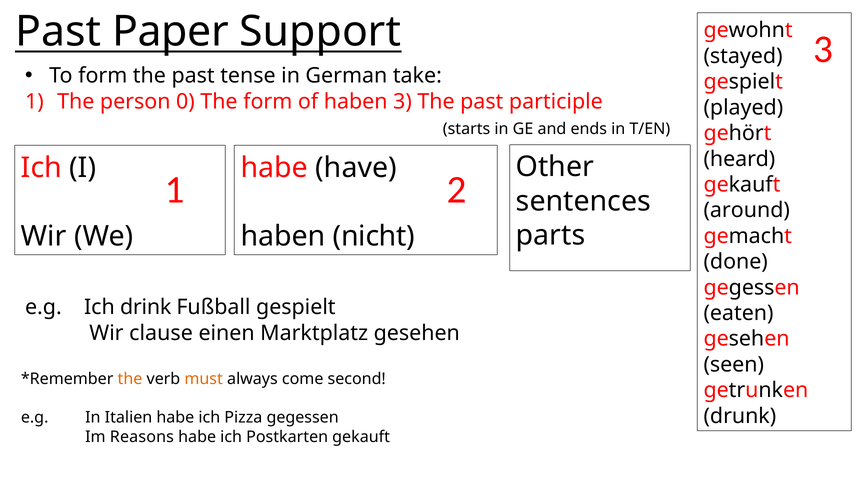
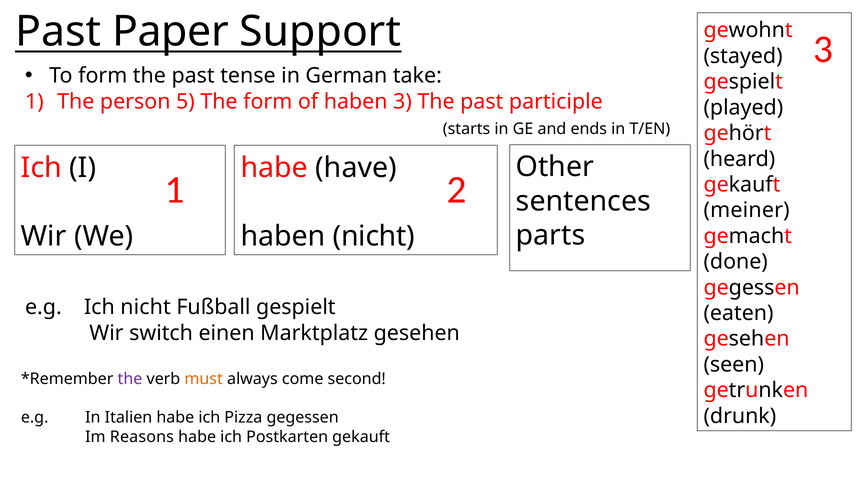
0: 0 -> 5 (185, 102)
around: around -> meiner (747, 210)
Ich drink: drink -> nicht (146, 307)
clause: clause -> switch (161, 333)
the colour: orange -> purple (130, 379)
